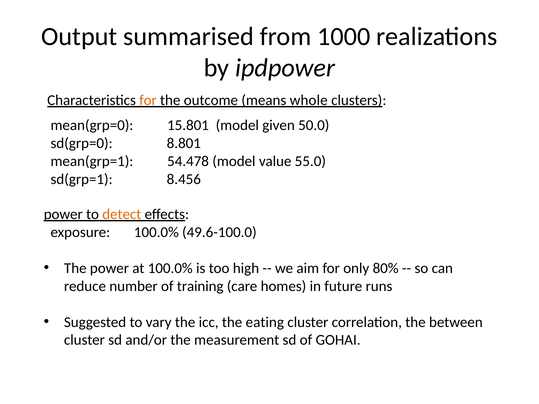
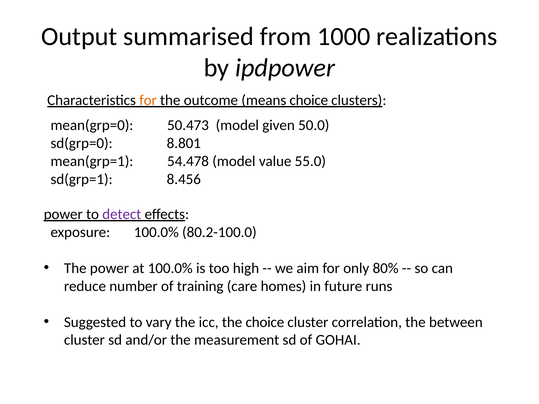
means whole: whole -> choice (309, 100)
15.801: 15.801 -> 50.473 (188, 125)
detect colour: orange -> purple (122, 214)
49.6-100.0: 49.6-100.0 -> 80.2-100.0 (219, 232)
the eating: eating -> choice (265, 322)
